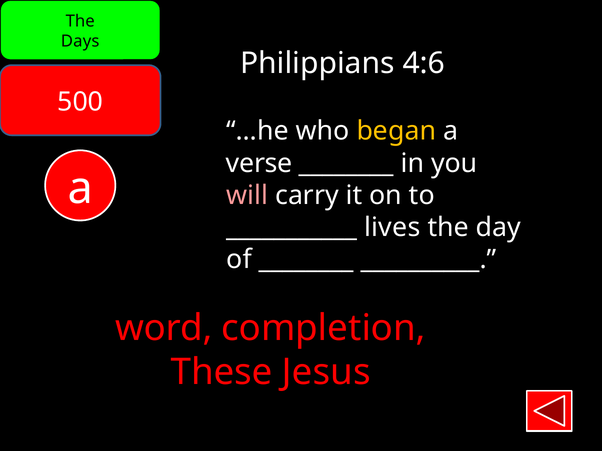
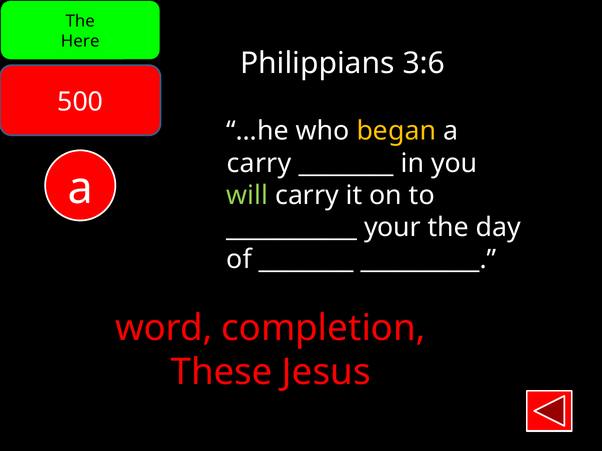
Days: Days -> Here (80, 41)
4:6: 4:6 -> 3:6 (424, 63)
verse: verse -> carry (259, 163)
will colour: pink -> light green (247, 195)
lives: lives -> your (392, 228)
